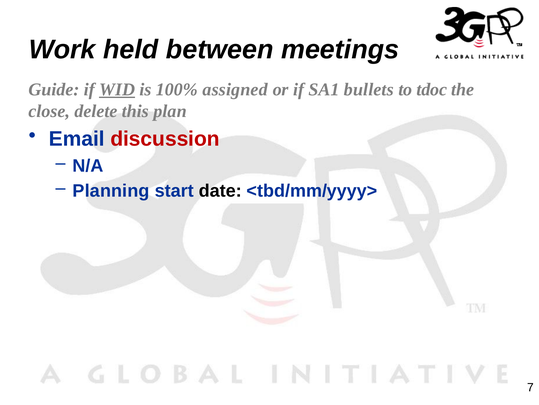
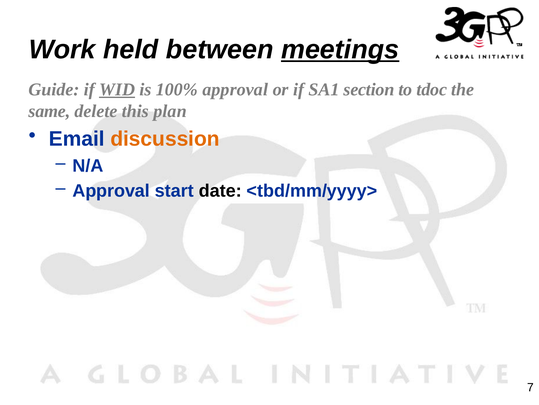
meetings underline: none -> present (340, 49)
100% assigned: assigned -> approval (235, 89)
bullets: bullets -> section (369, 89)
close: close -> same (49, 111)
discussion colour: red -> orange (165, 139)
Planning: Planning -> Approval (111, 191)
